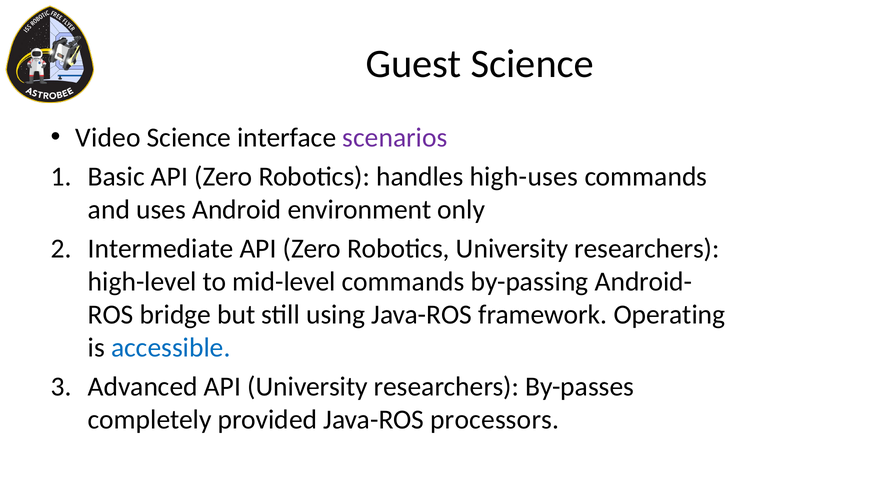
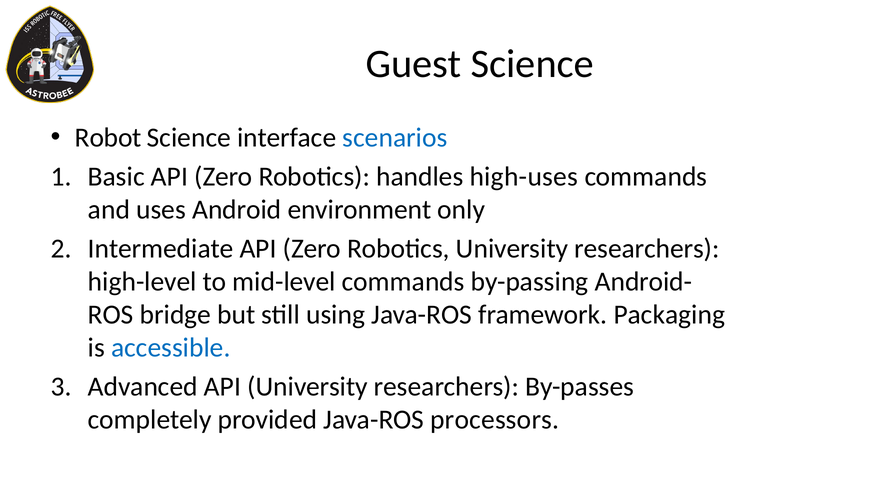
Video: Video -> Robot (108, 138)
scenarios colour: purple -> blue (395, 138)
Operating: Operating -> Packaging (669, 315)
